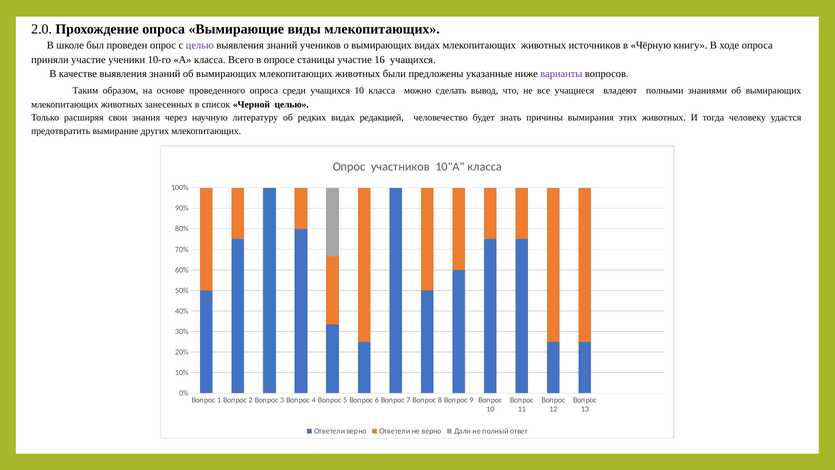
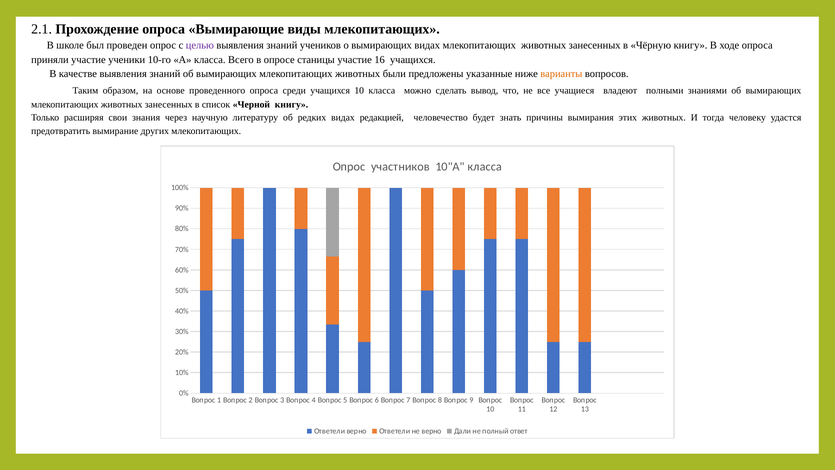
2.0: 2.0 -> 2.1 (42, 29)
видах млекопитающих животных источников: источников -> занесенных (595, 45)
варианты colour: purple -> orange (561, 74)
Черной целью: целью -> книгу (292, 104)
